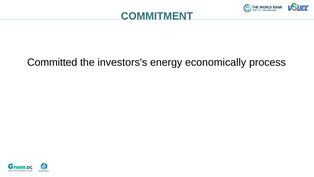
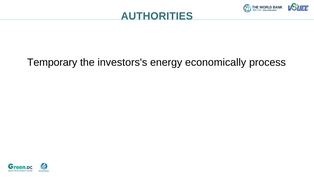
COMMITMENT: COMMITMENT -> AUTHORITIES (157, 16)
Committed: Committed -> Temporary (52, 62)
